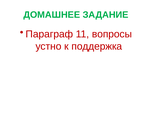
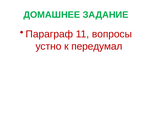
поддержка: поддержка -> передумал (97, 46)
